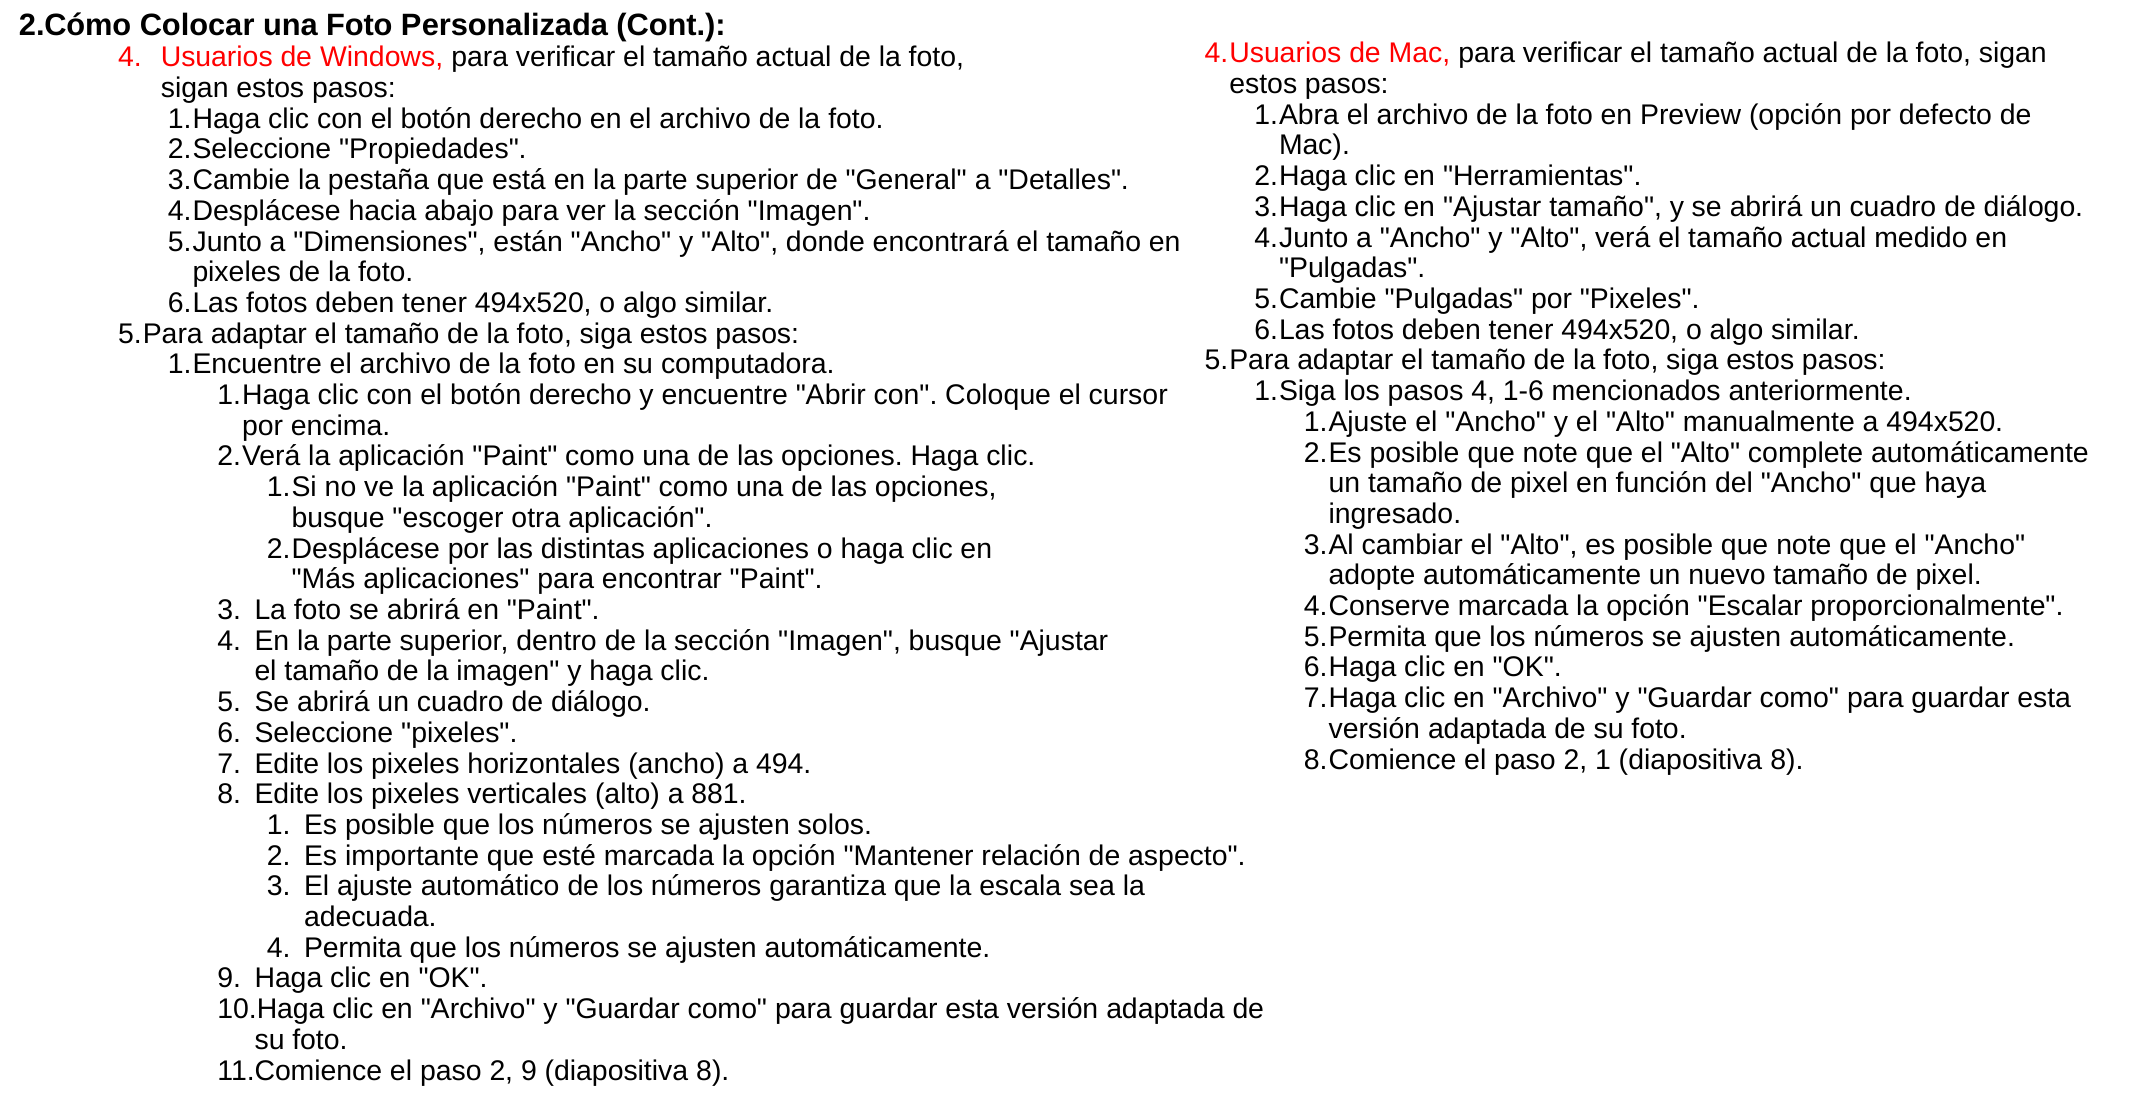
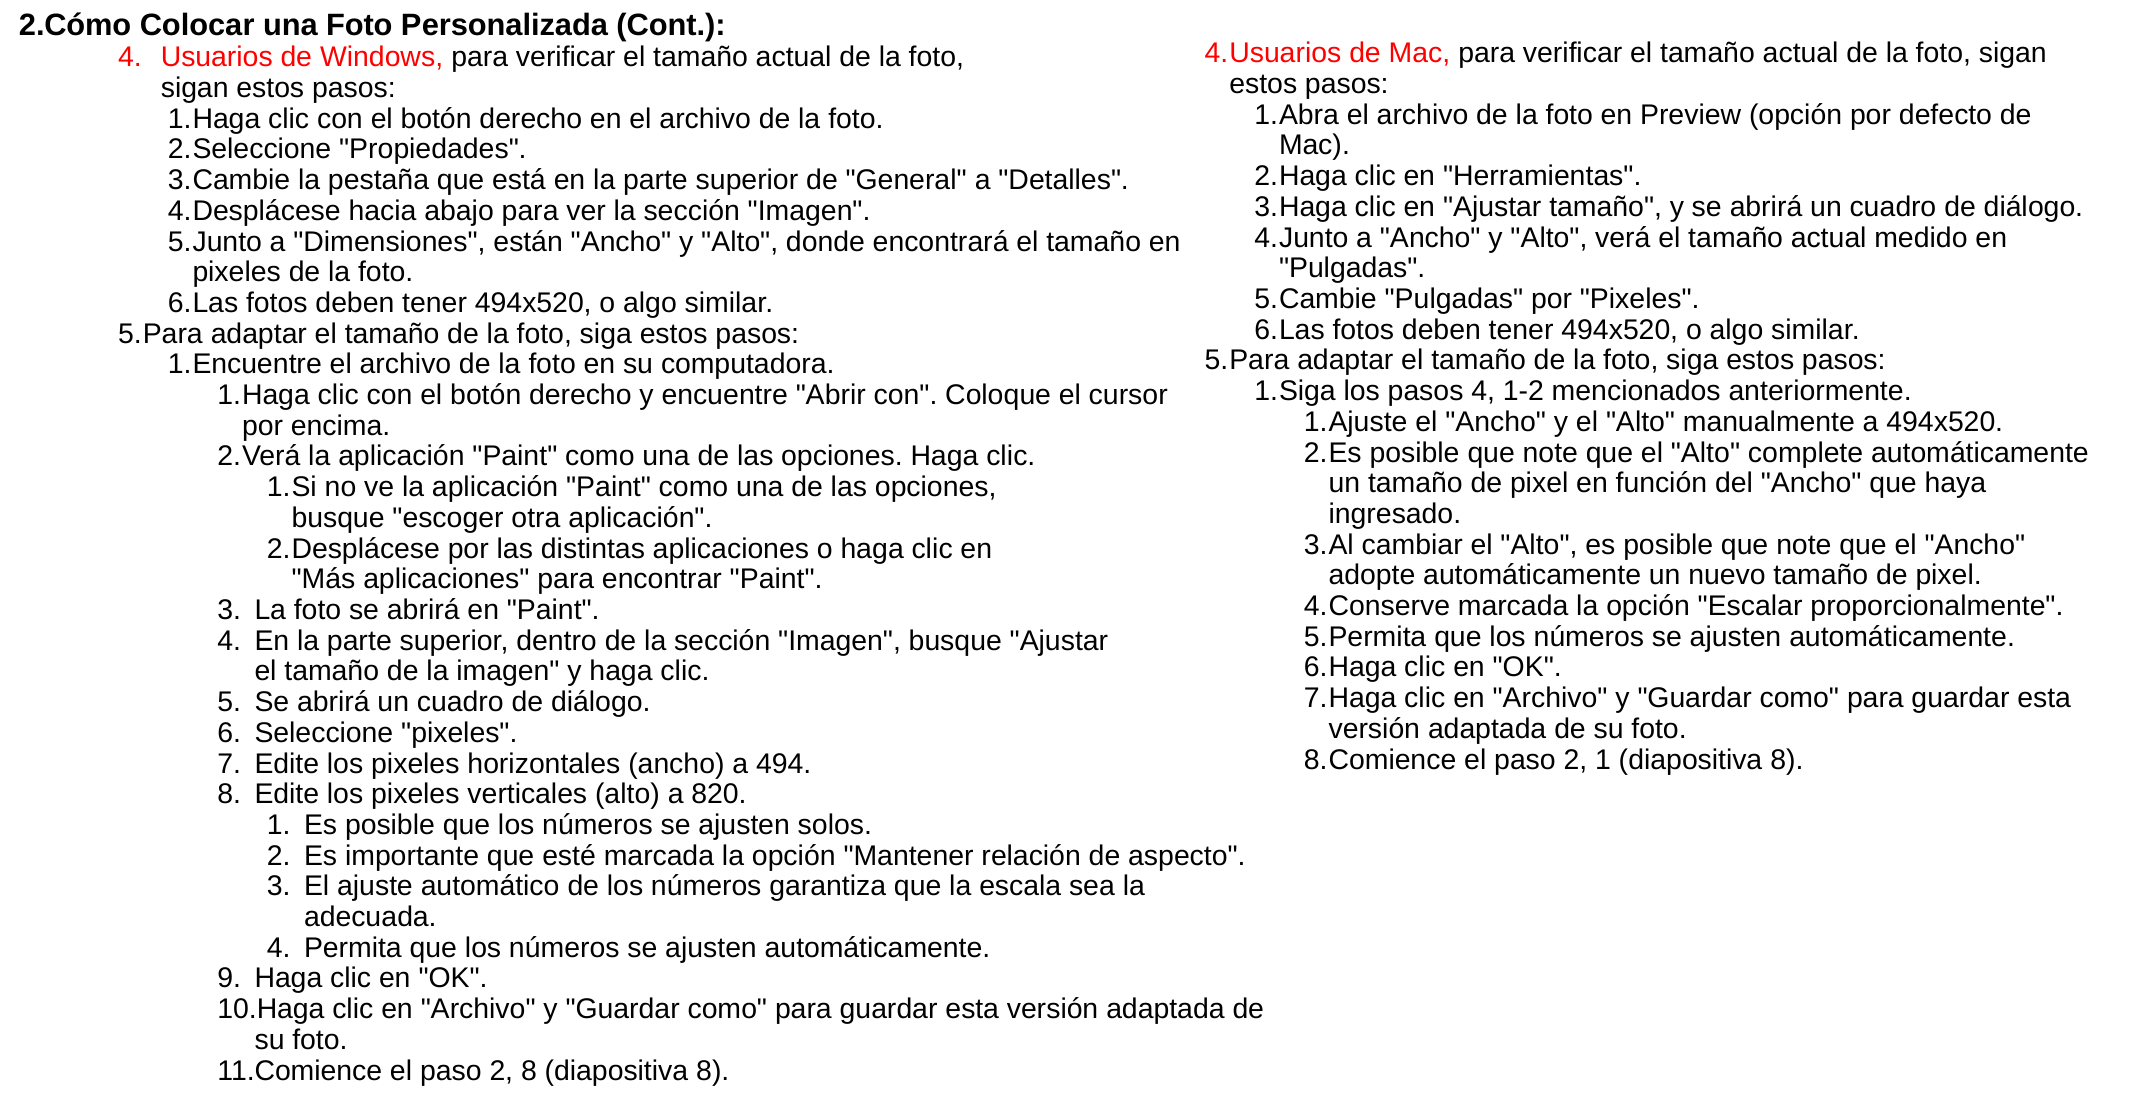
1-6: 1-6 -> 1-2 (1523, 391)
881: 881 -> 820 (719, 794)
2 9: 9 -> 8 (529, 1071)
